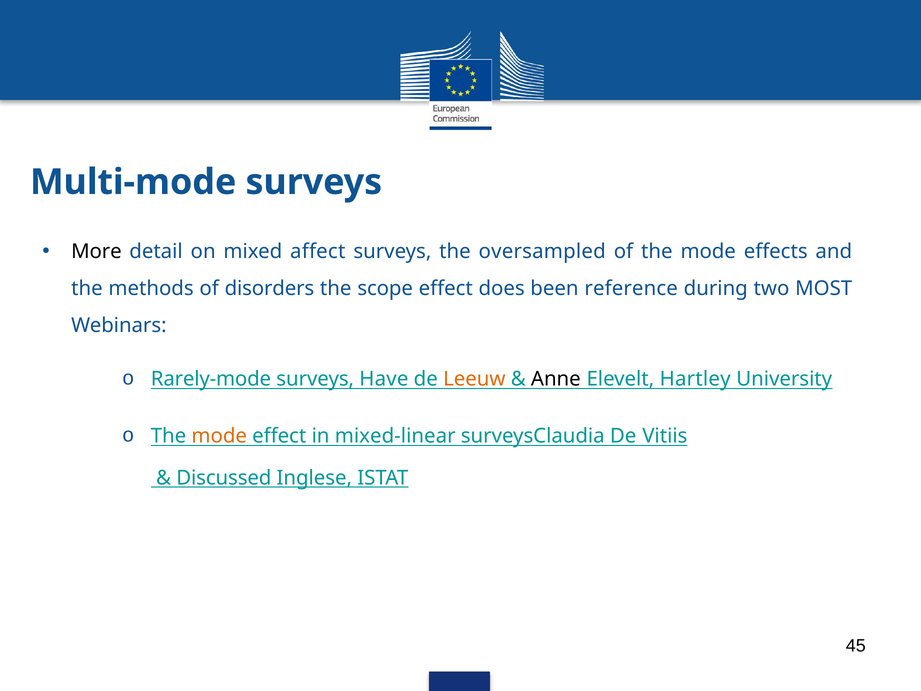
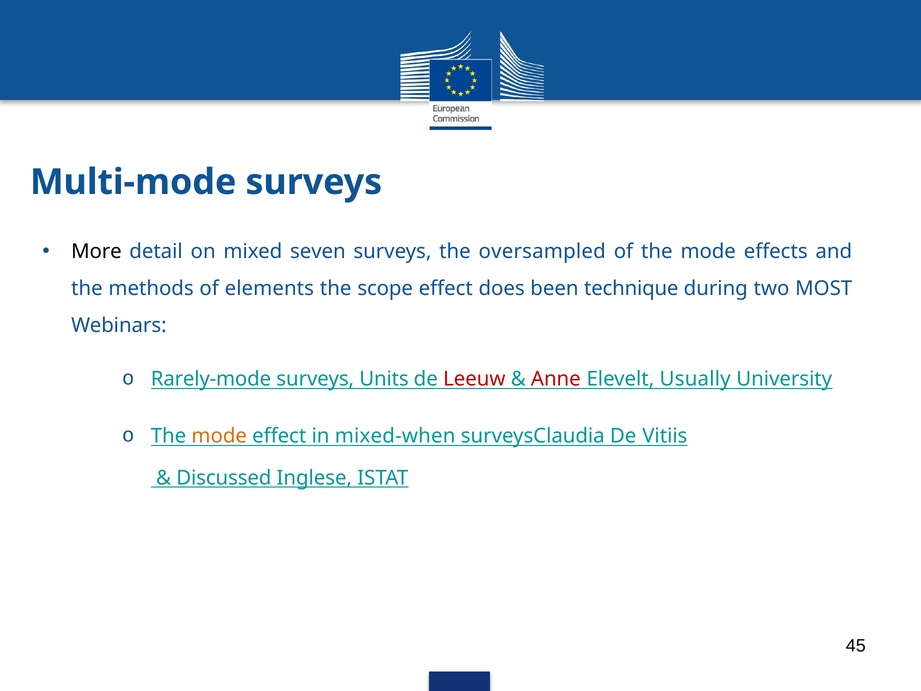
affect: affect -> seven (318, 252)
disorders: disorders -> elements (269, 288)
reference: reference -> technique (631, 288)
Have: Have -> Units (384, 379)
Leeuw colour: orange -> red (474, 379)
Anne colour: black -> red (556, 379)
Hartley: Hartley -> Usually (695, 379)
mixed-linear: mixed-linear -> mixed-when (395, 436)
